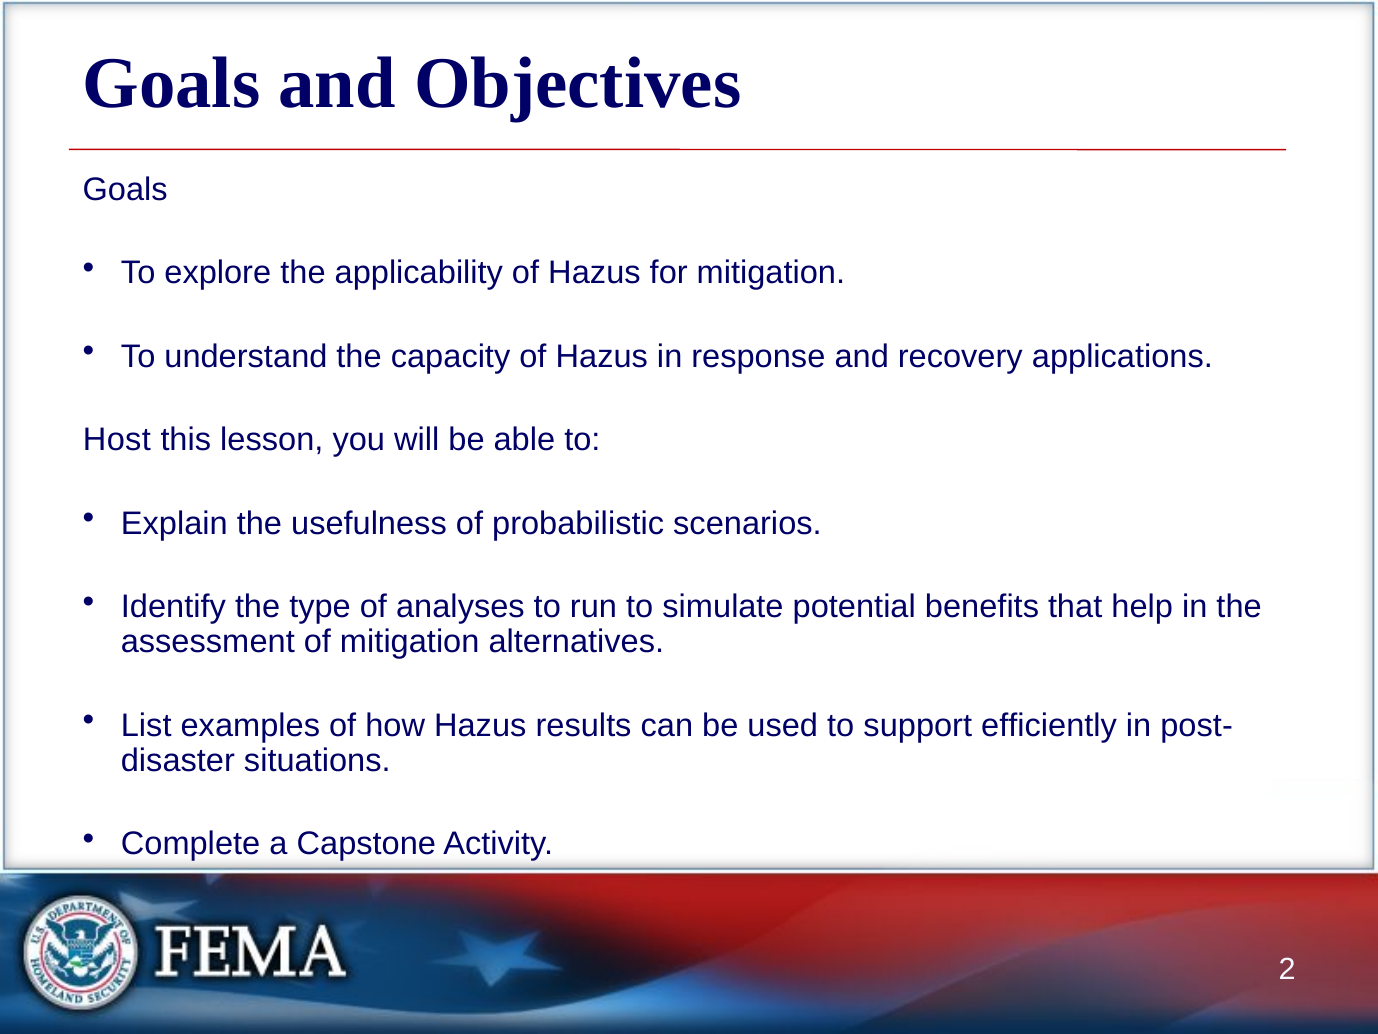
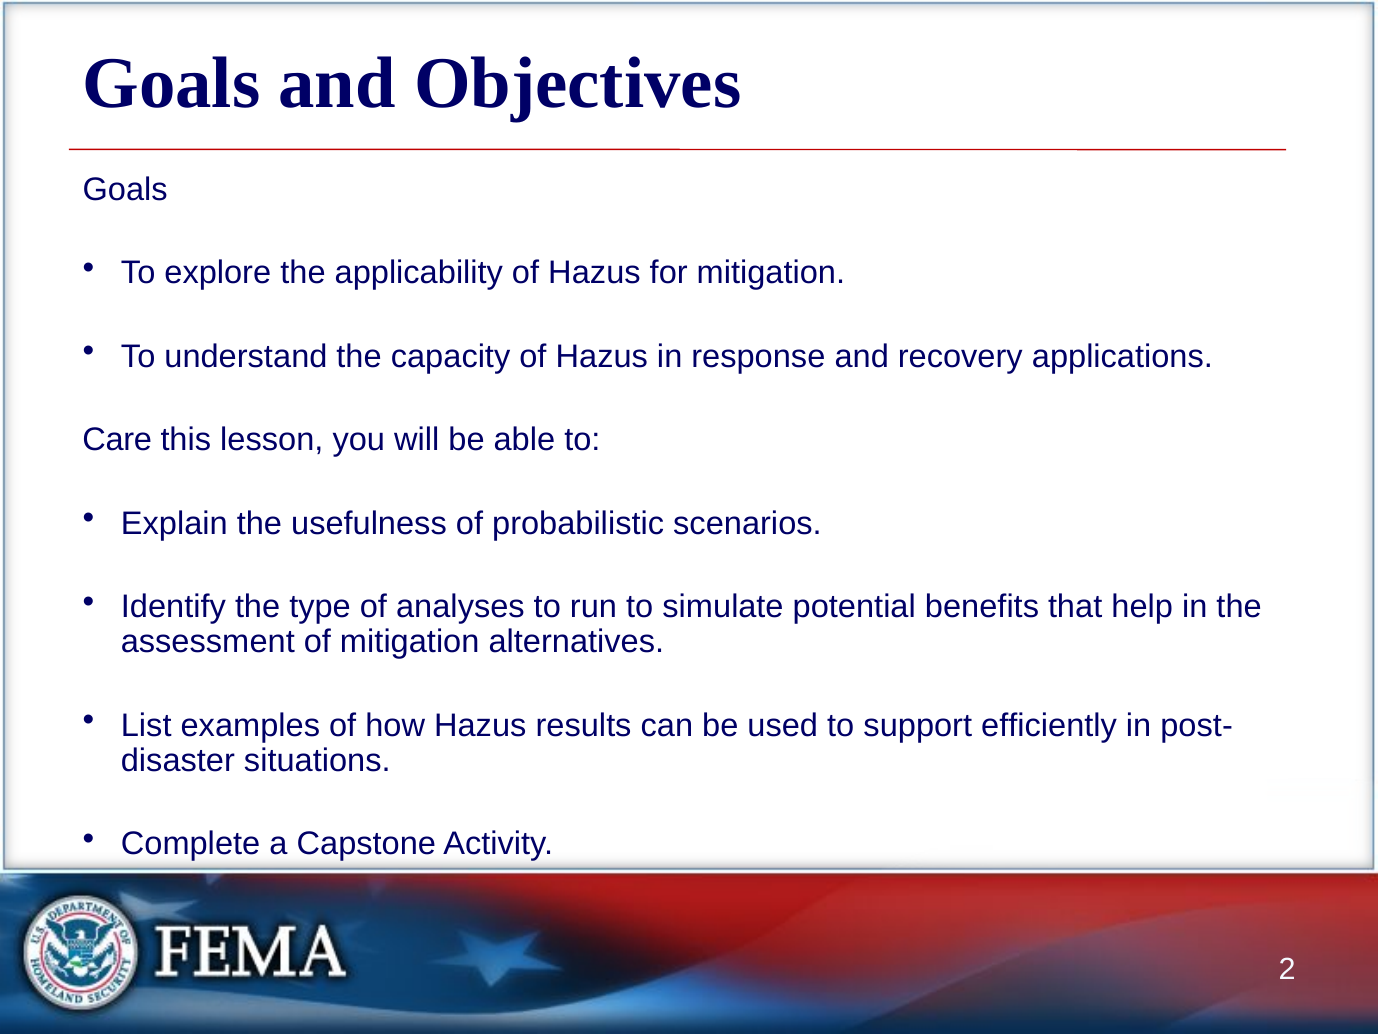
Host: Host -> Care (117, 440)
